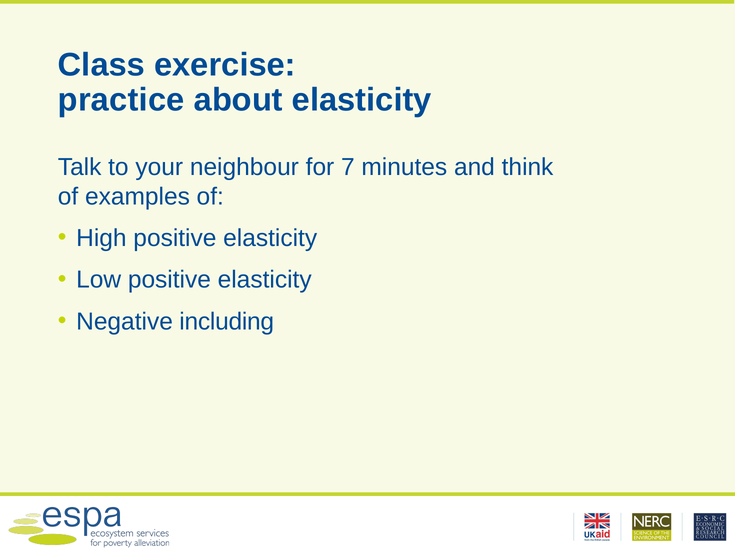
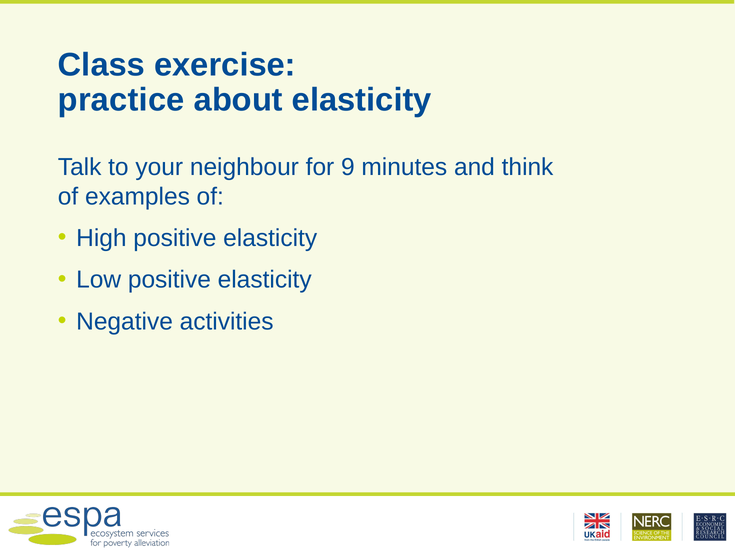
7: 7 -> 9 (348, 167)
including: including -> activities (227, 321)
